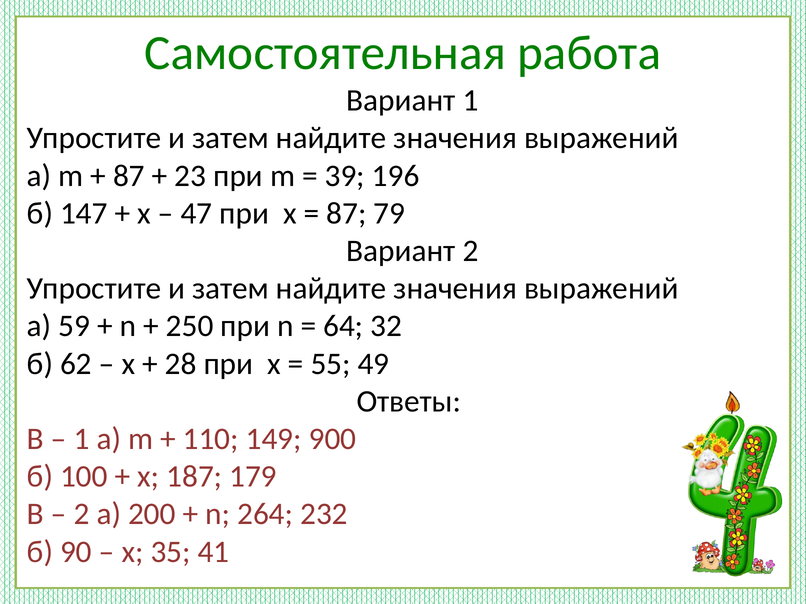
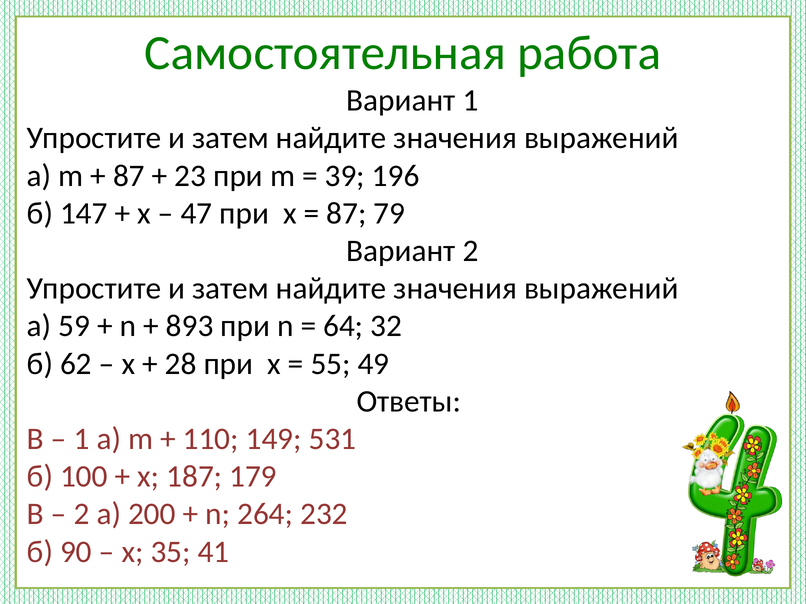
250: 250 -> 893 (190, 326)
900: 900 -> 531 (332, 439)
